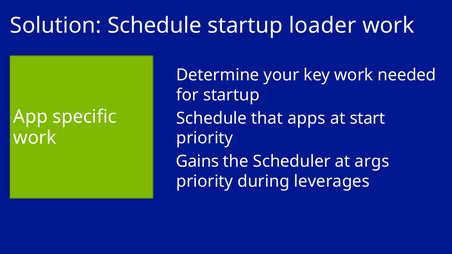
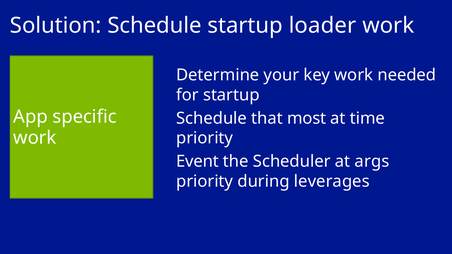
apps: apps -> most (307, 118)
start: start -> time (367, 118)
Gains: Gains -> Event (197, 161)
